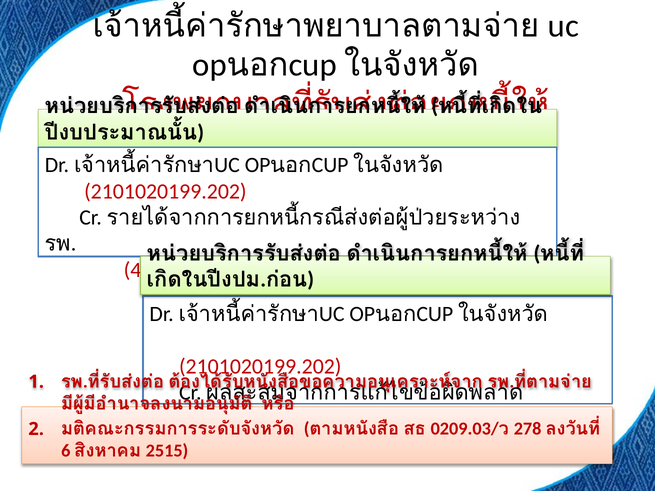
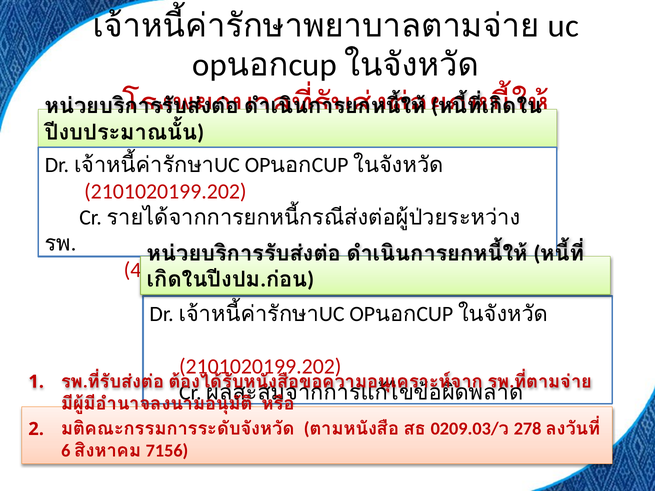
2515: 2515 -> 7156 (167, 451)
